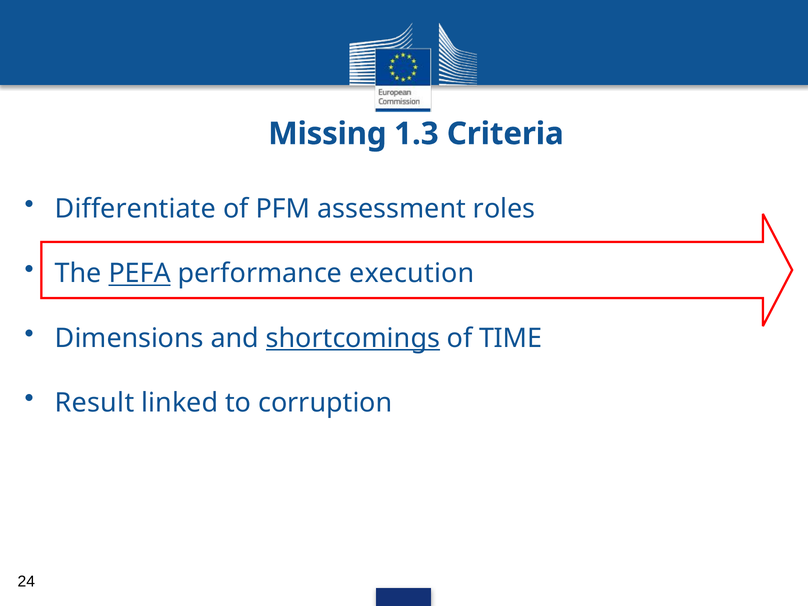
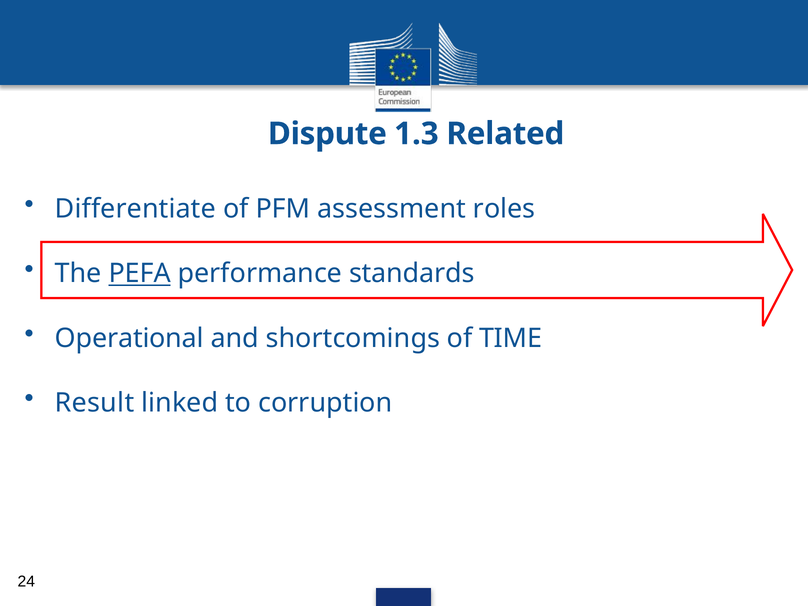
Missing: Missing -> Dispute (327, 134)
Criteria: Criteria -> Related (505, 134)
execution: execution -> standards (412, 274)
Dimensions: Dimensions -> Operational (129, 338)
shortcomings underline: present -> none (353, 338)
